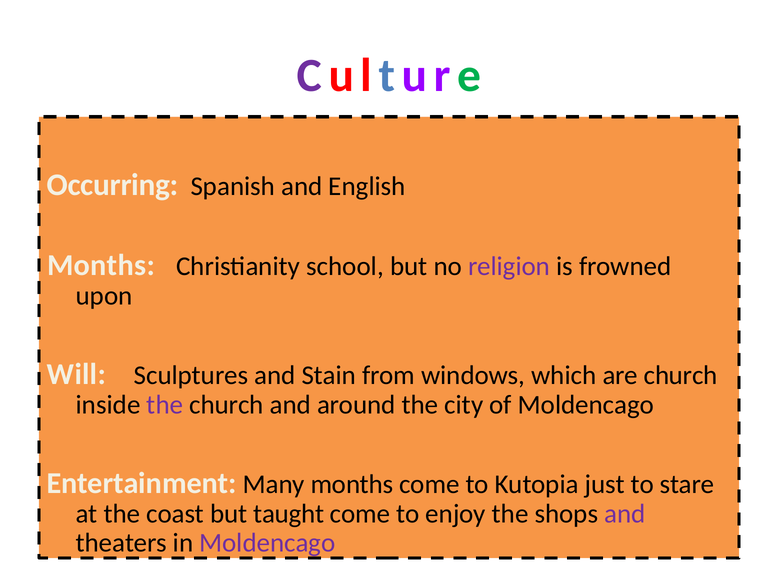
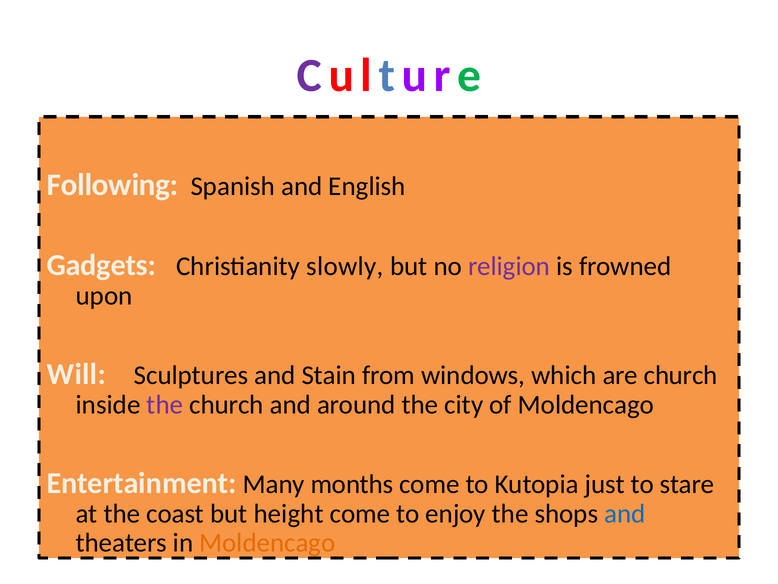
Occurring: Occurring -> Following (113, 185)
Months: Months -> Gadgets (101, 265)
school: school -> slowly (345, 266)
taught: taught -> height (289, 513)
and colour: purple -> blue (625, 513)
Moldencago colour: purple -> orange (267, 542)
